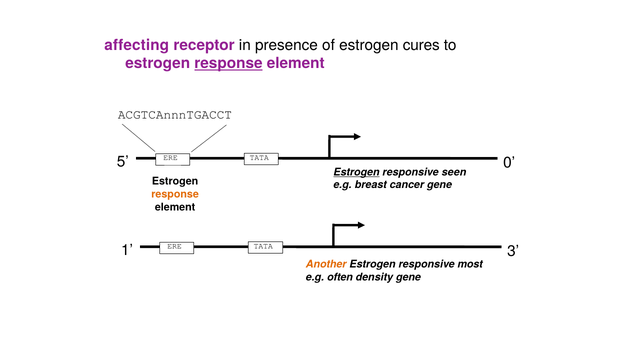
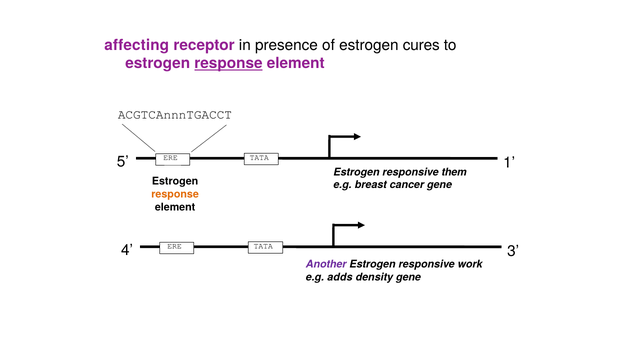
0: 0 -> 1 (509, 162)
Estrogen underline: present -> none (356, 172)
seen: seen -> them (454, 172)
1: 1 -> 4 (127, 250)
Another colour: orange -> purple (326, 264)
most: most -> work (470, 264)
often: often -> adds (340, 277)
